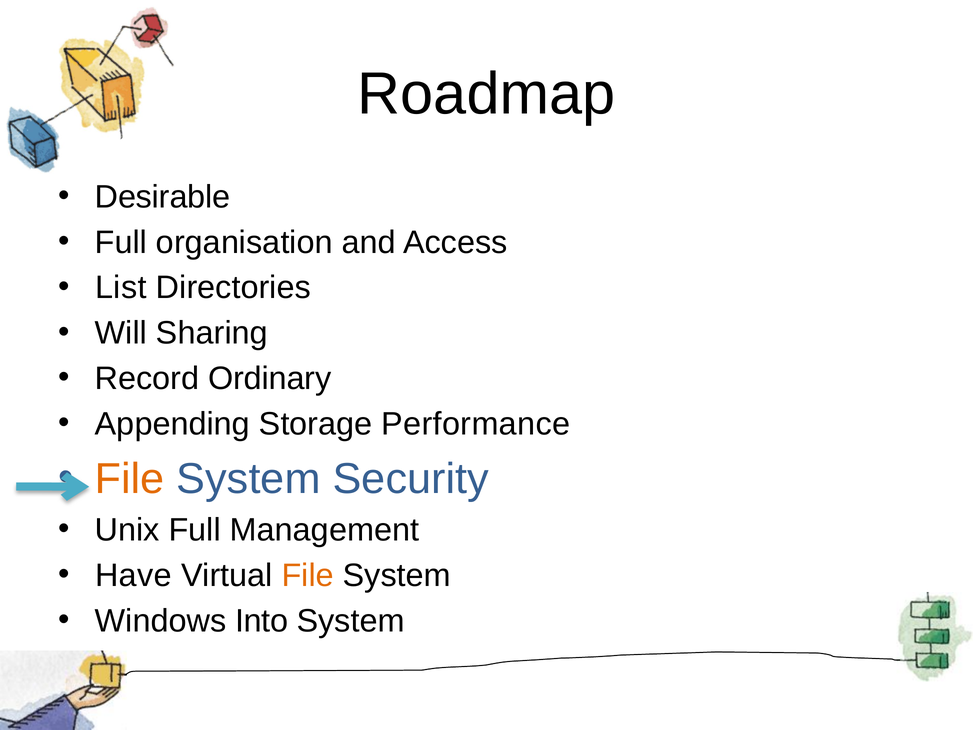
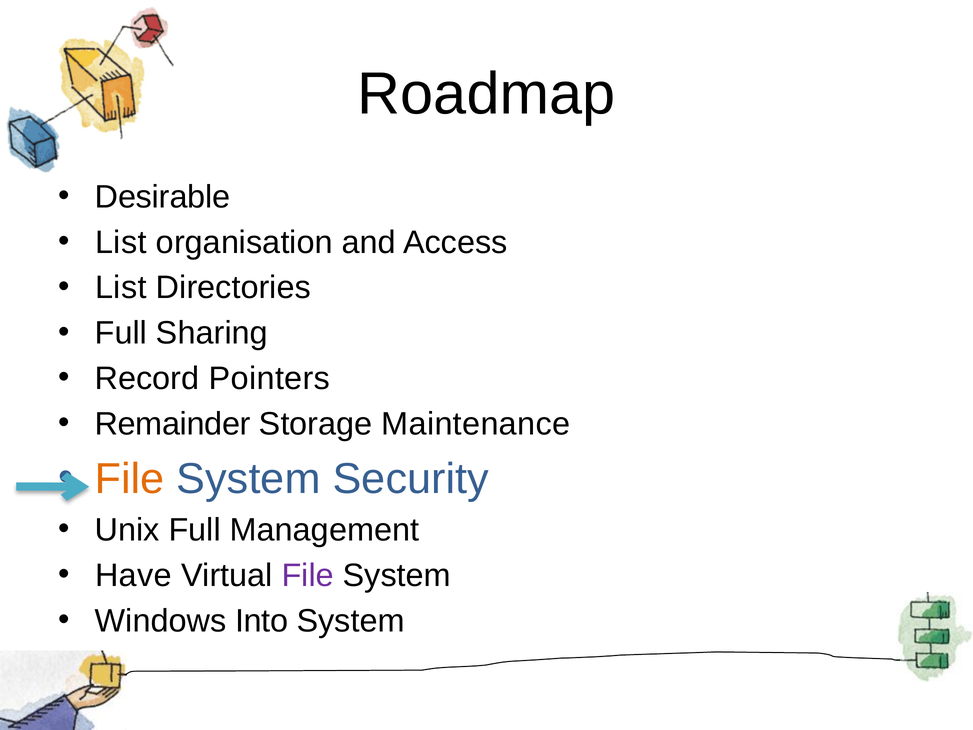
Full: Full -> List (121, 242)
Will: Will -> Full (121, 333)
Ordinary: Ordinary -> Pointers (270, 378)
Appending: Appending -> Remainder (173, 424)
Performance: Performance -> Maintenance (476, 424)
File colour: orange -> purple (308, 575)
